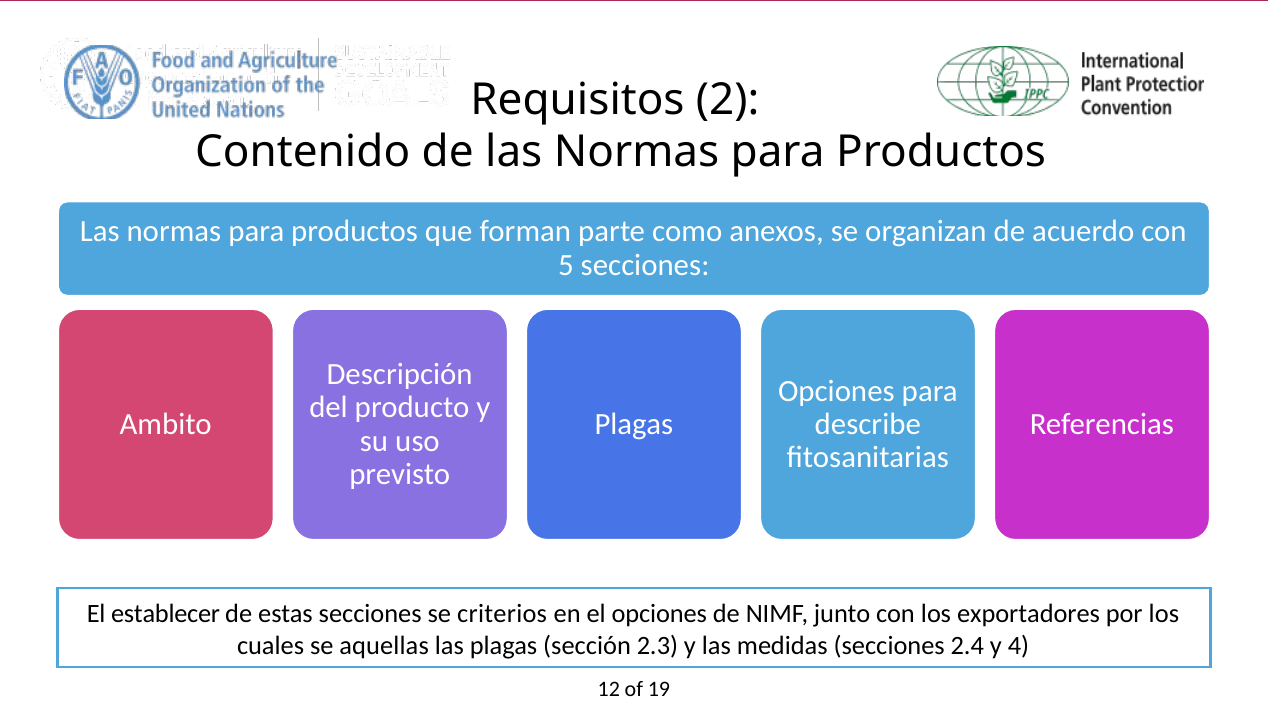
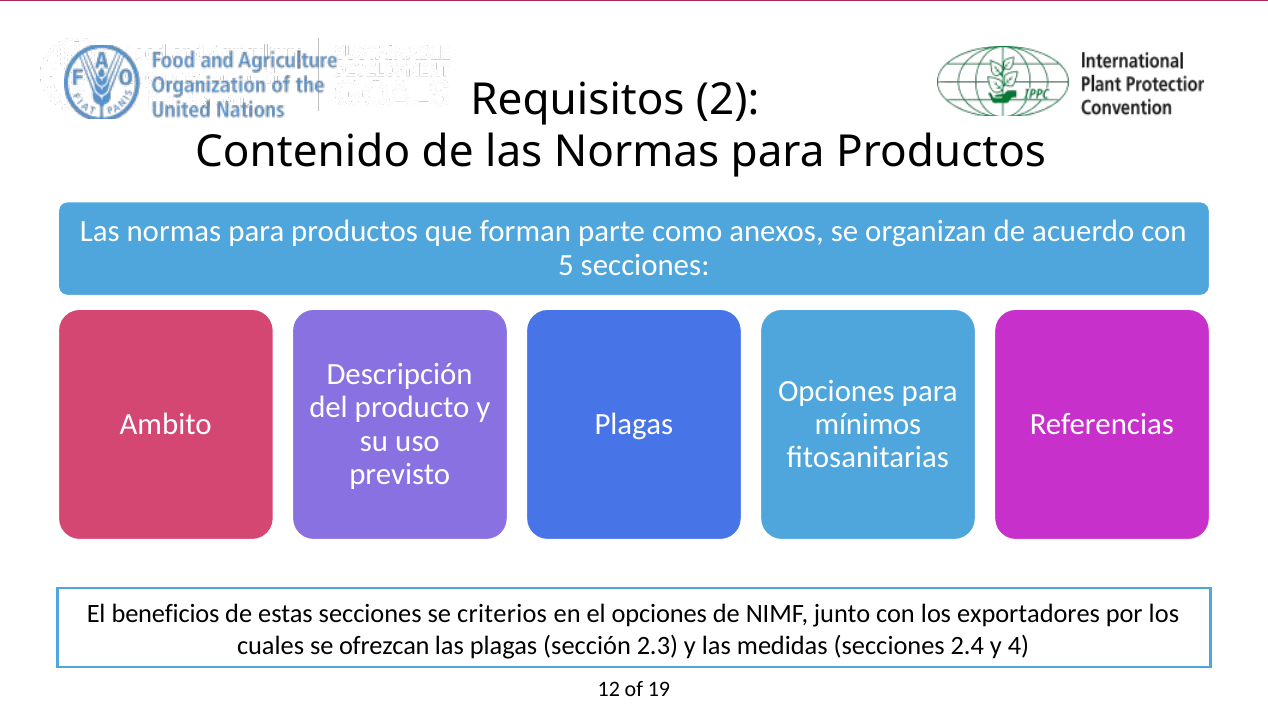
describe: describe -> mínimos (868, 424)
establecer: establecer -> beneficios (166, 613)
aquellas: aquellas -> ofrezcan (384, 645)
